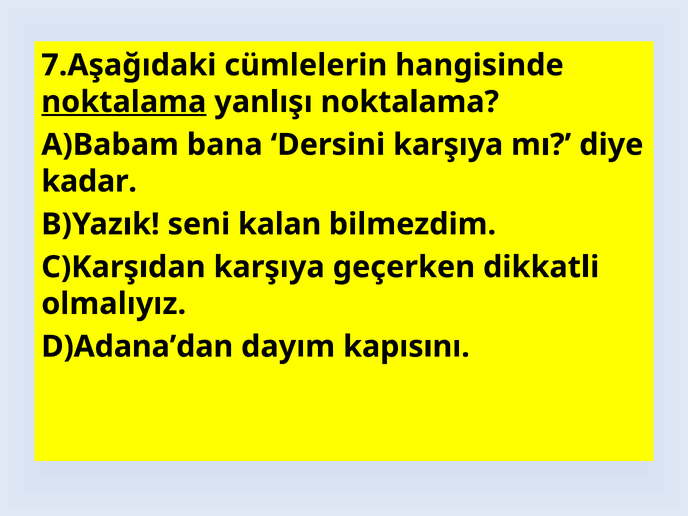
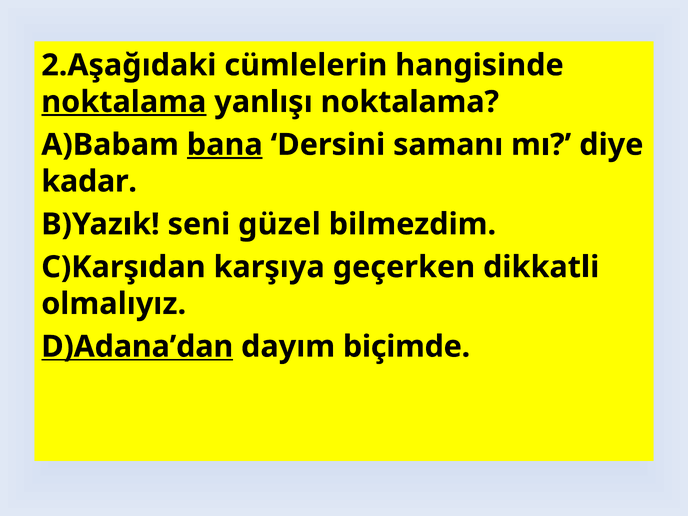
7.Aşağıdaki: 7.Aşağıdaki -> 2.Aşağıdaki (129, 65)
bana underline: none -> present (225, 145)
Dersini karşıya: karşıya -> samanı (448, 145)
kalan: kalan -> güzel (279, 224)
D)Adana’dan underline: none -> present (137, 347)
kapısını: kapısını -> biçimde (407, 347)
